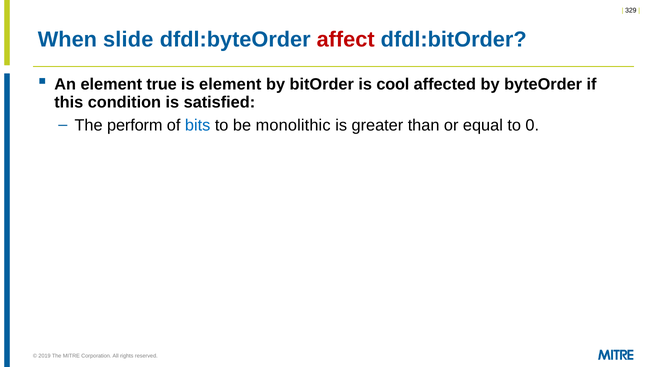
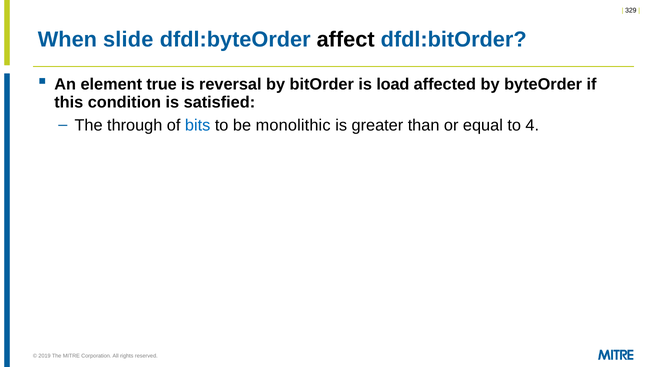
affect colour: red -> black (346, 39)
is element: element -> reversal (230, 85)
cool: cool -> load (393, 85)
perform: perform -> through (135, 125)
0: 0 -> 4 (532, 125)
